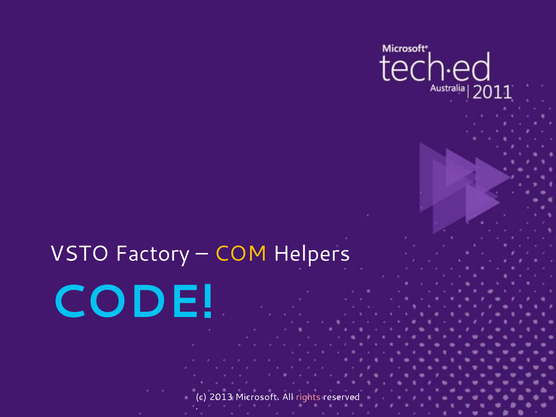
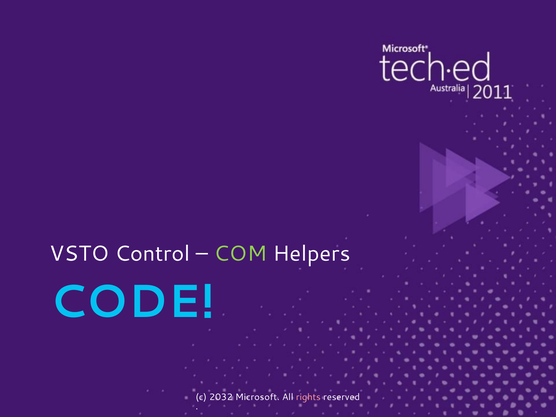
Factory: Factory -> Control (153, 254)
COM colour: yellow -> light green (240, 254)
2013: 2013 -> 2032 (221, 397)
